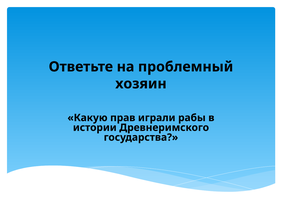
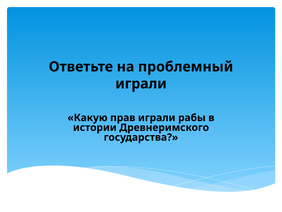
хозяин: хозяин -> играли (141, 84)
